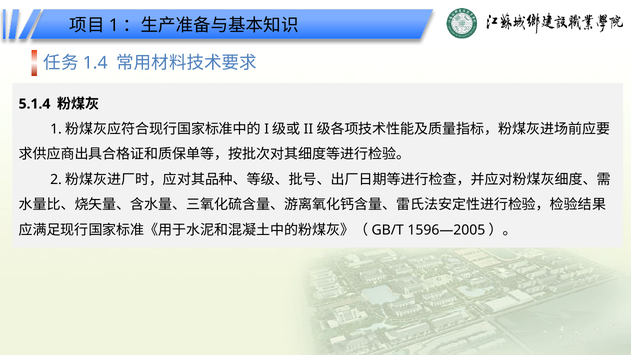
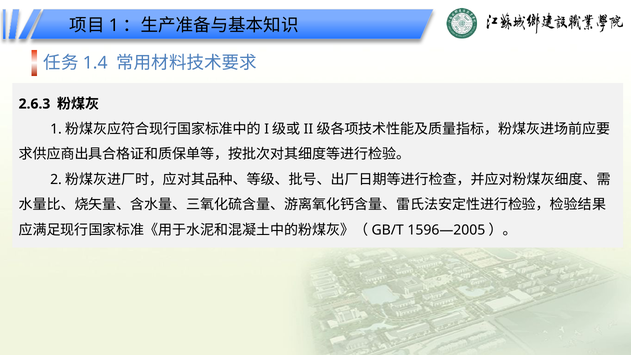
5.1.4: 5.1.4 -> 2.6.3 (34, 104)
